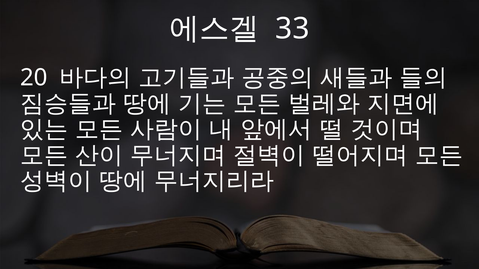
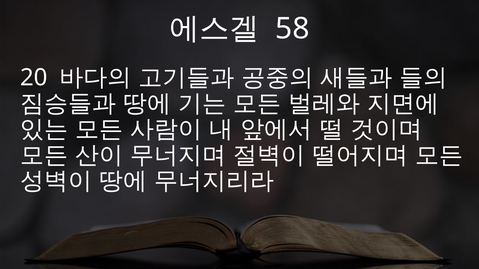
33: 33 -> 58 (292, 29)
